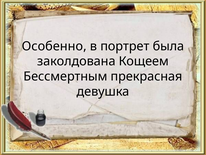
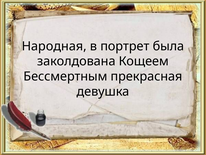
Особенно: Особенно -> Народная (54, 46)
